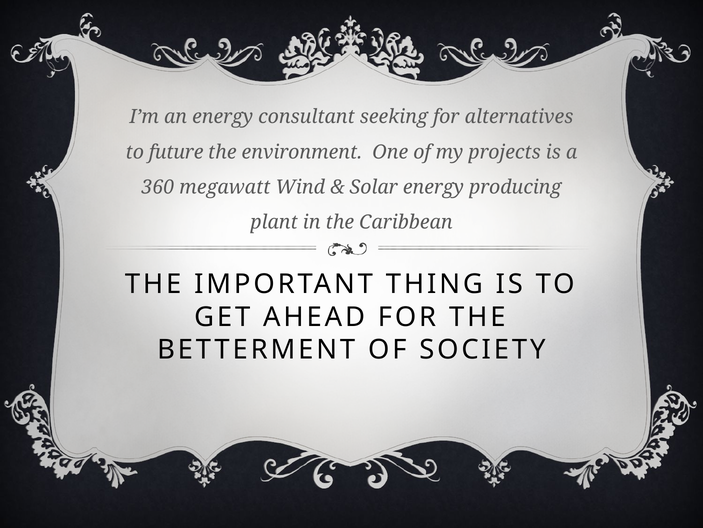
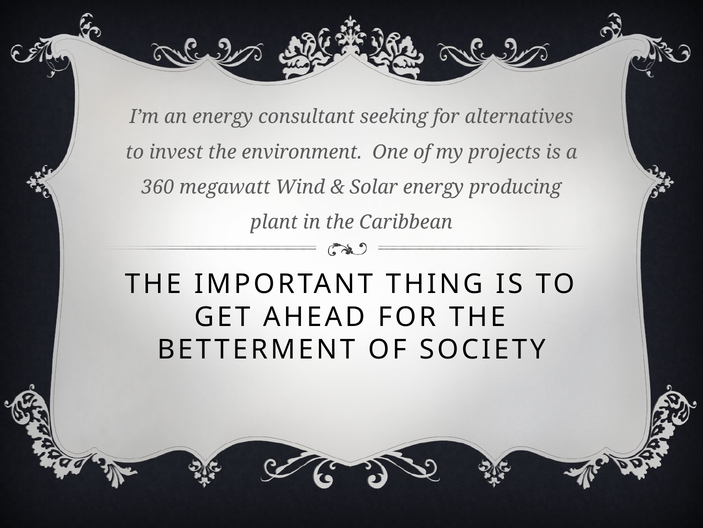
future: future -> invest (176, 152)
